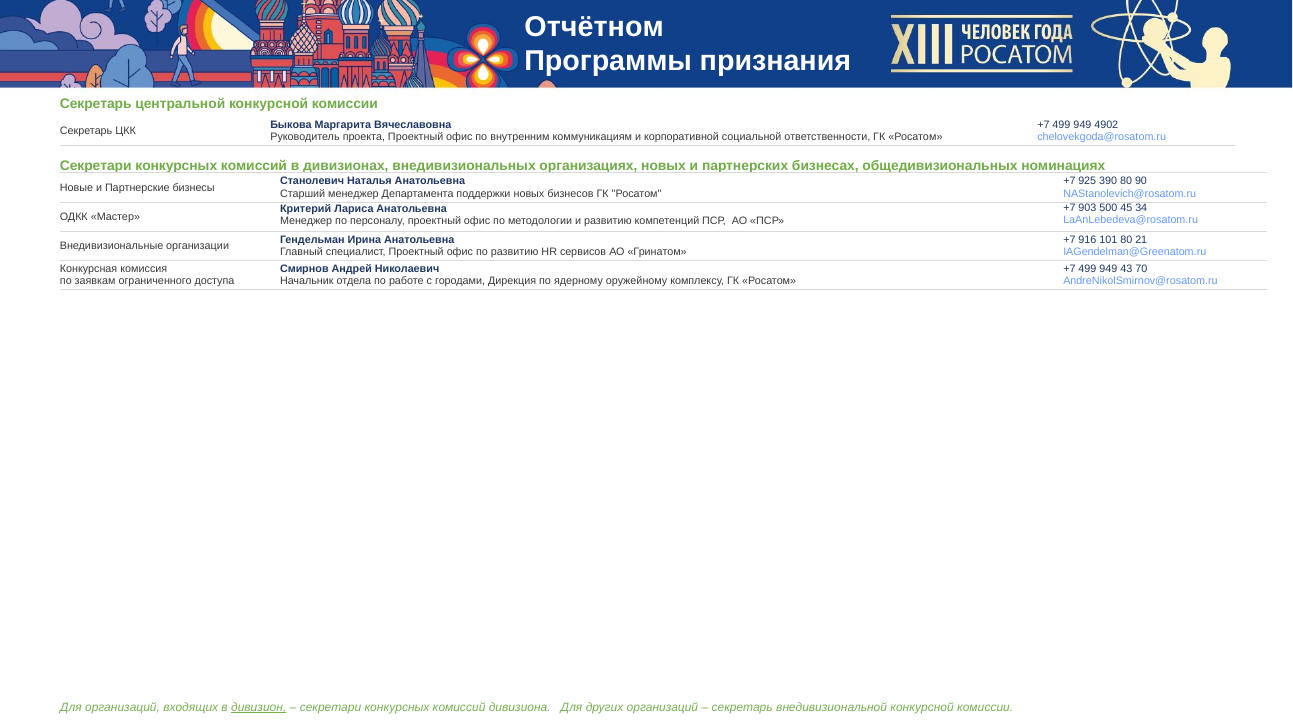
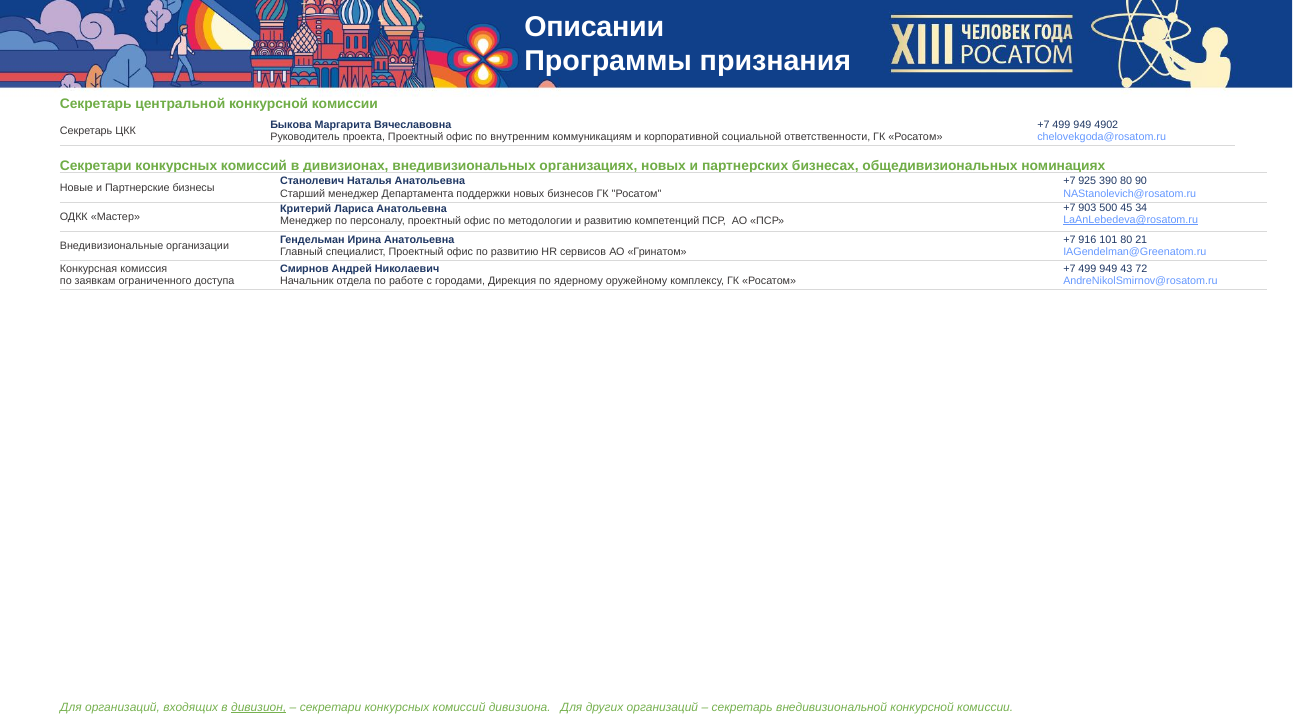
Отчётном: Отчётном -> Описании (594, 27)
LaAnLebedeva@rosatom.ru underline: none -> present (1131, 220)
70: 70 -> 72 (1141, 269)
